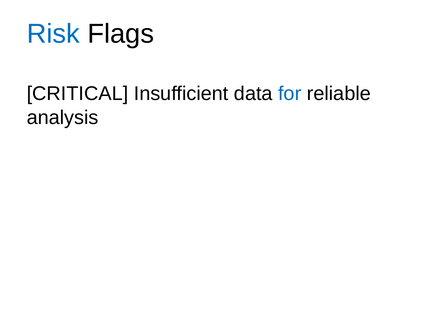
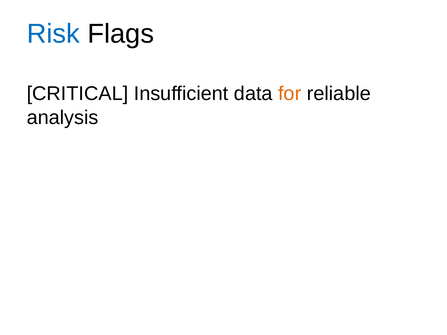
for colour: blue -> orange (290, 94)
